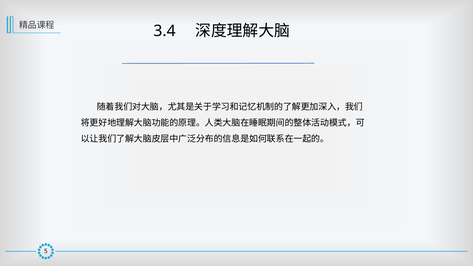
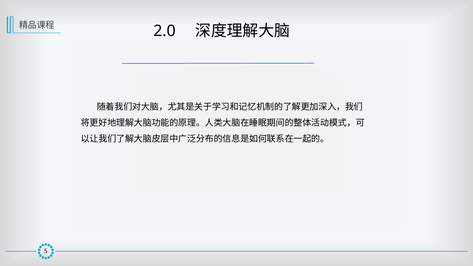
3.4: 3.4 -> 2.0 (165, 31)
